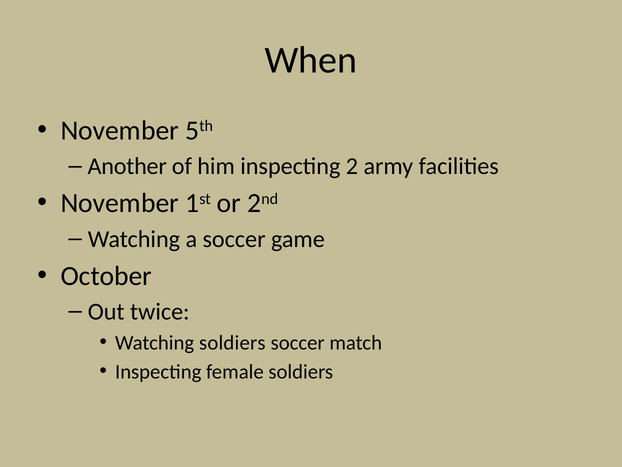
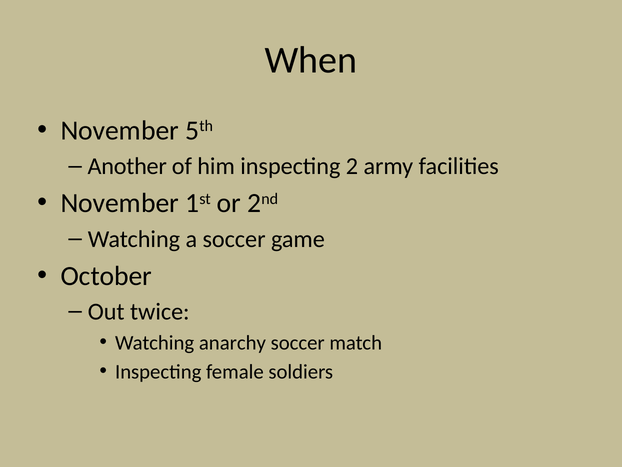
Watching soldiers: soldiers -> anarchy (232, 342)
